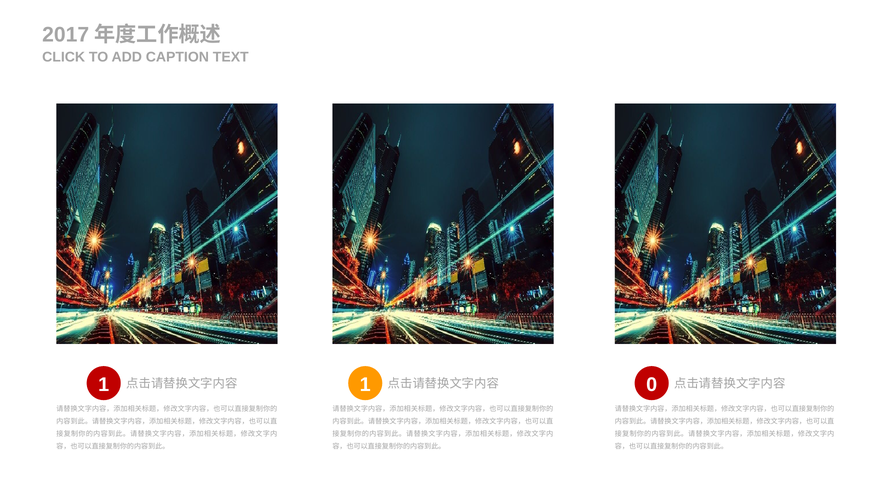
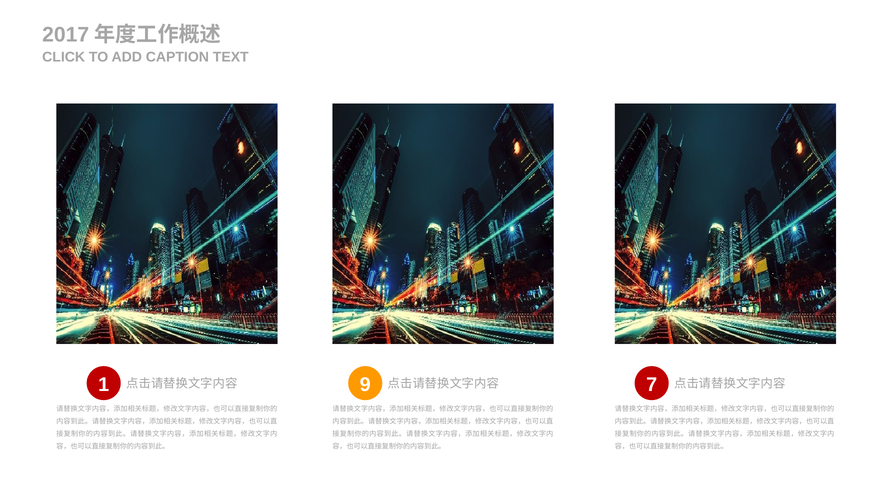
1: 1 -> 9 (365, 385)
0: 0 -> 7 (652, 385)
